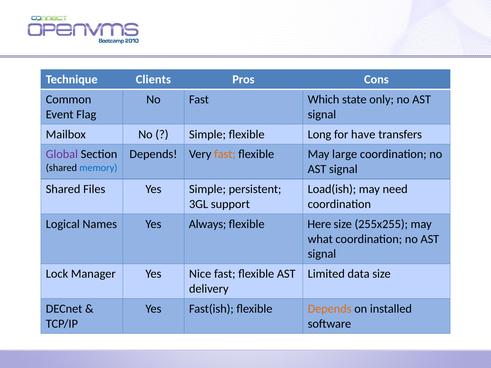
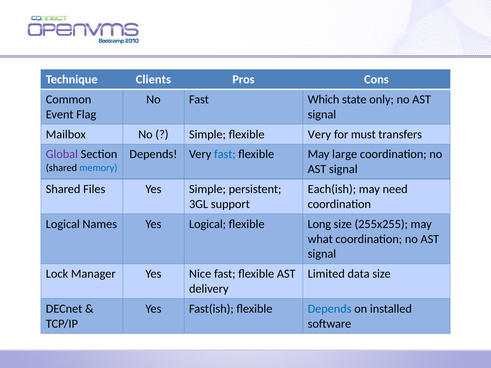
flexible Long: Long -> Very (319, 134)
have: have -> must (363, 134)
fast colour: orange -> blue (225, 154)
Load(ish: Load(ish -> Each(ish (332, 189)
Yes Always: Always -> Logical (208, 224)
Here: Here -> Long (319, 224)
Depends colour: orange -> blue (330, 309)
